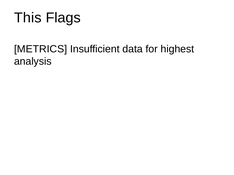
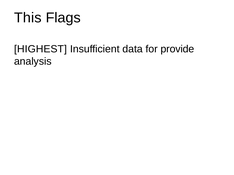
METRICS: METRICS -> HIGHEST (41, 49)
highest: highest -> provide (177, 49)
